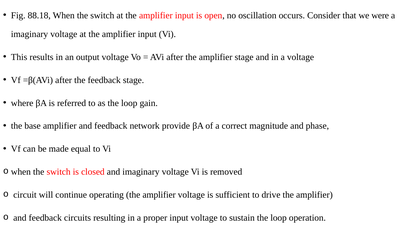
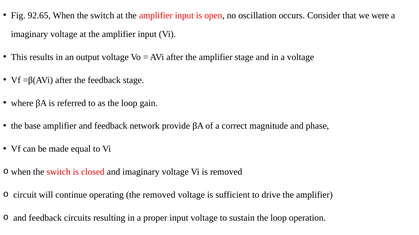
88.18: 88.18 -> 92.65 (39, 15)
operating the amplifier: amplifier -> removed (159, 196)
